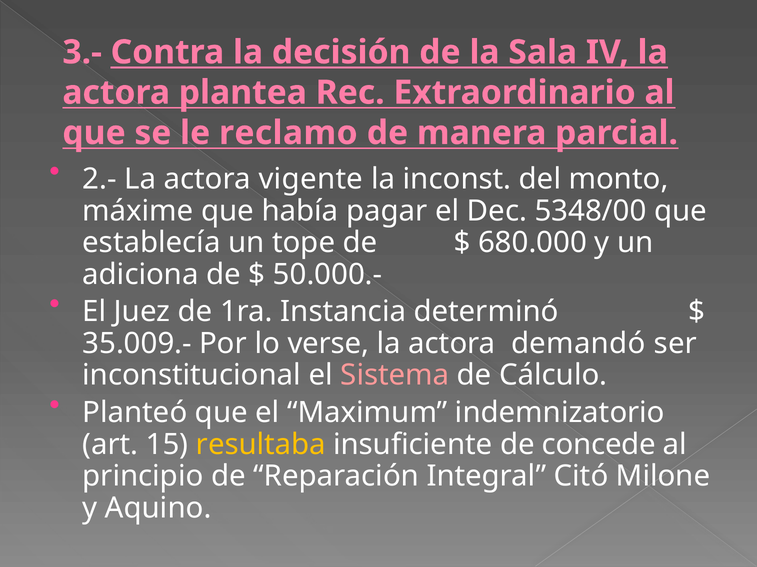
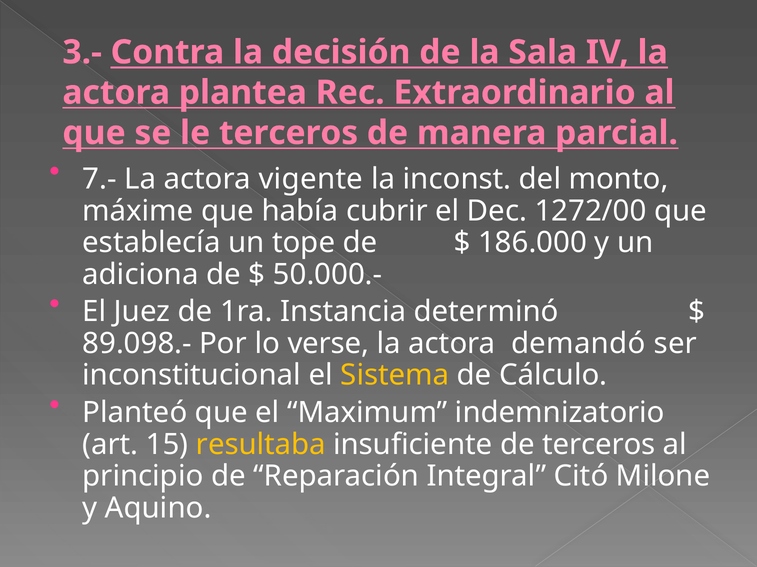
le reclamo: reclamo -> terceros (289, 133)
2.-: 2.- -> 7.- (99, 179)
pagar: pagar -> cubrir (387, 211)
5348/00: 5348/00 -> 1272/00 (591, 211)
680.000: 680.000 -> 186.000 (533, 243)
35.009.-: 35.009.- -> 89.098.- (137, 344)
Sistema colour: pink -> yellow (395, 376)
de concede: concede -> terceros (599, 445)
